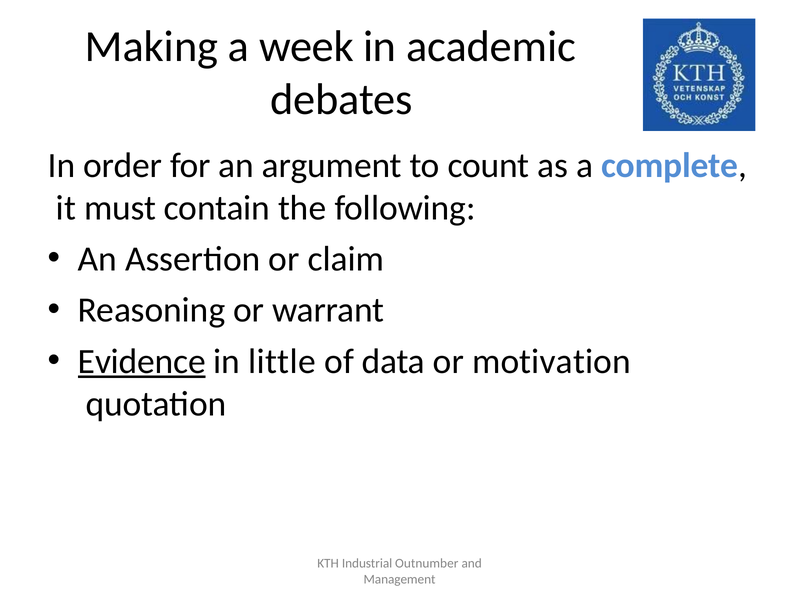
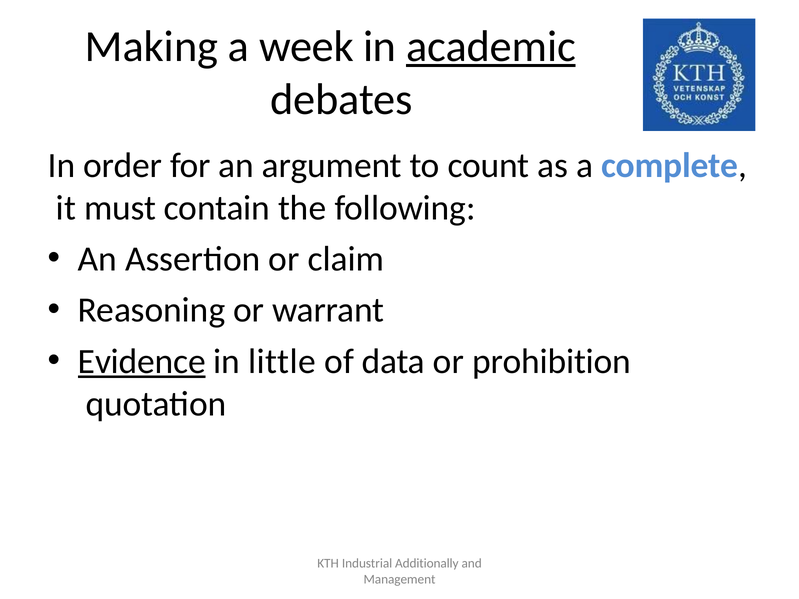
academic underline: none -> present (491, 46)
motivation: motivation -> prohibition (552, 362)
Outnumber: Outnumber -> Additionally (427, 564)
